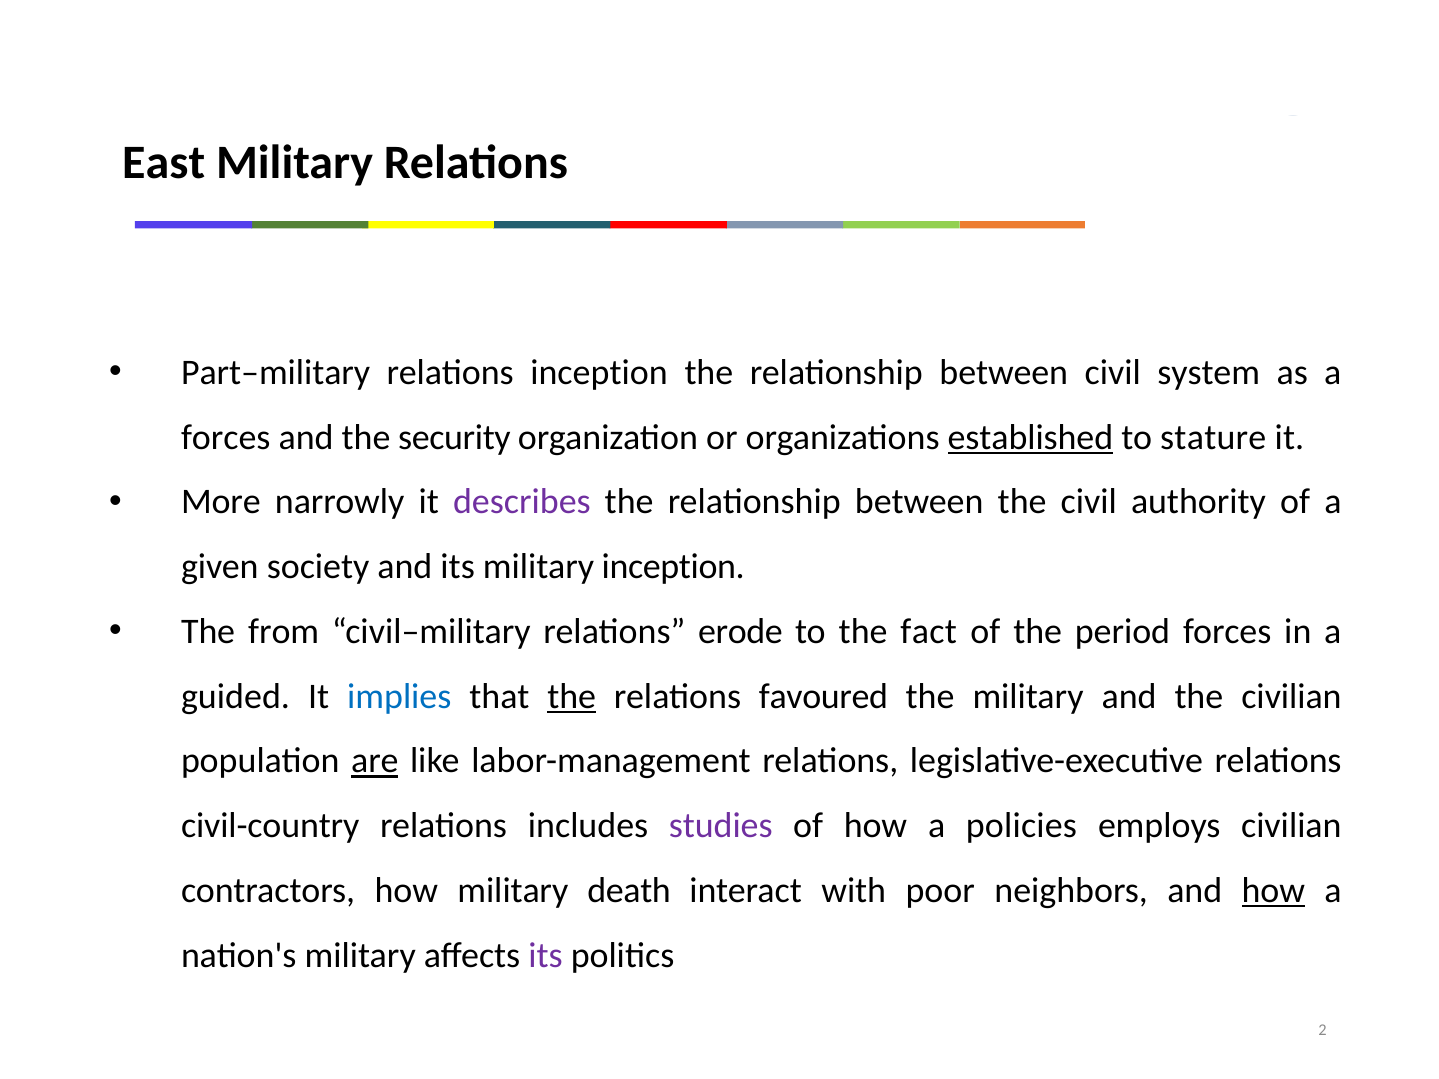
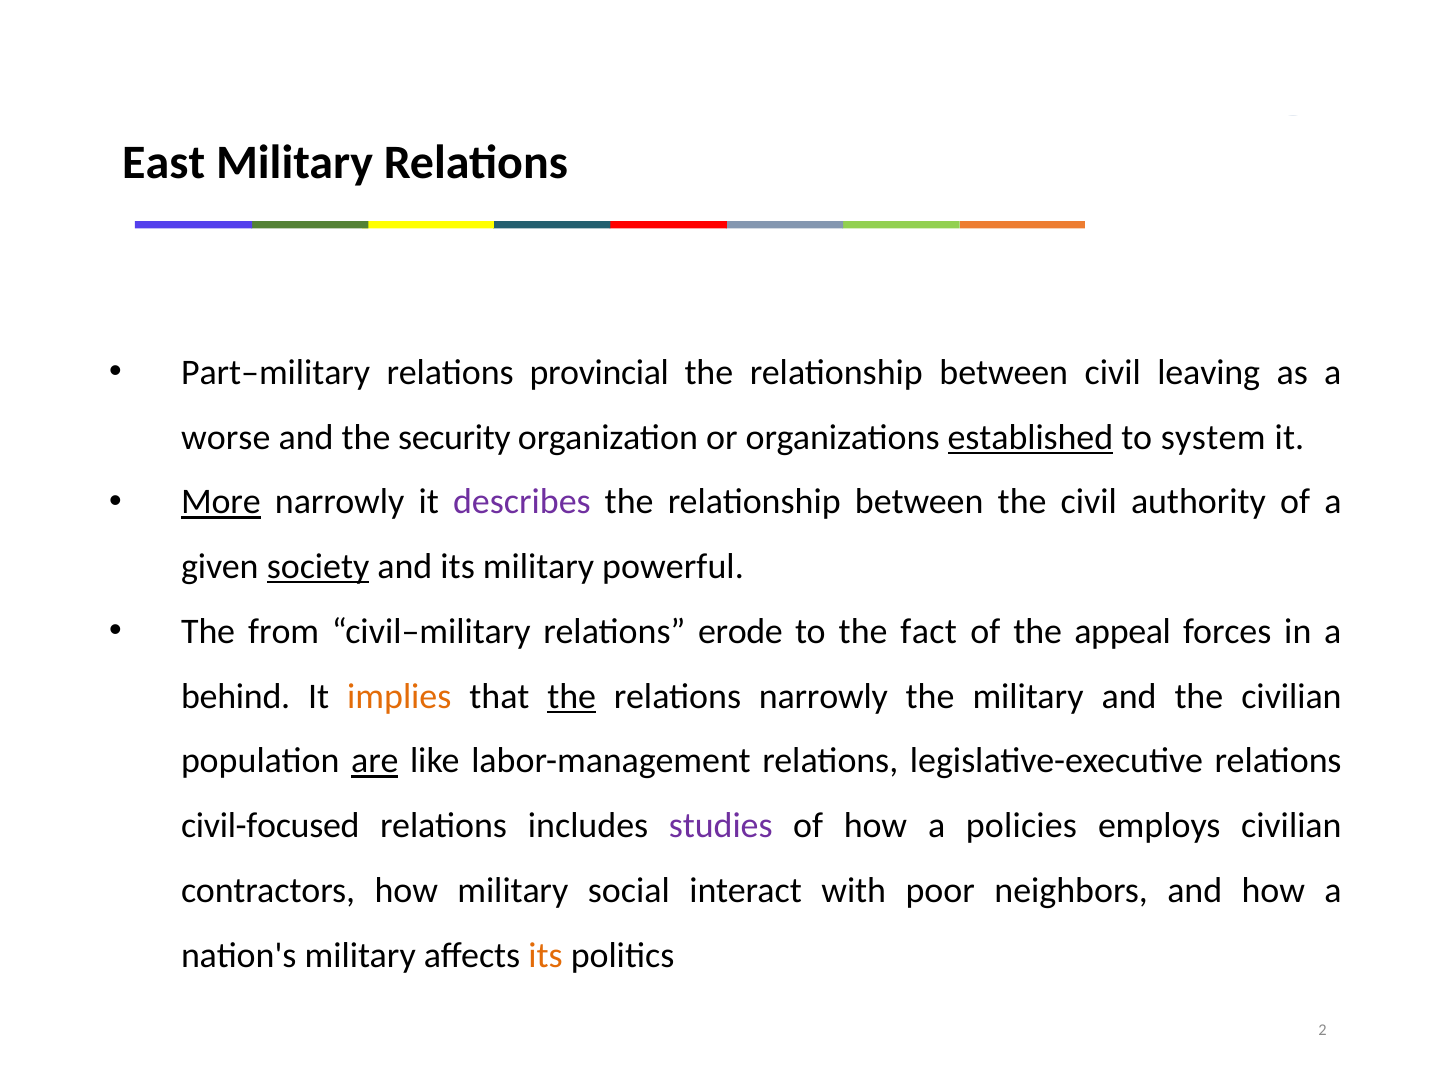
relations inception: inception -> provincial (599, 373)
system: system -> leaving (1209, 373)
forces: forces -> worse (226, 437)
stature: stature -> system (1213, 437)
More underline: none -> present (221, 502)
society underline: none -> present (318, 567)
military inception: inception -> powerful (673, 567)
period: period -> appeal (1123, 632)
guided: guided -> behind (236, 696)
implies colour: blue -> orange (399, 696)
relations favoured: favoured -> narrowly (823, 696)
civil-country: civil-country -> civil-focused (270, 826)
death: death -> social (629, 891)
how underline: present -> none (1273, 891)
its colour: purple -> orange (545, 955)
